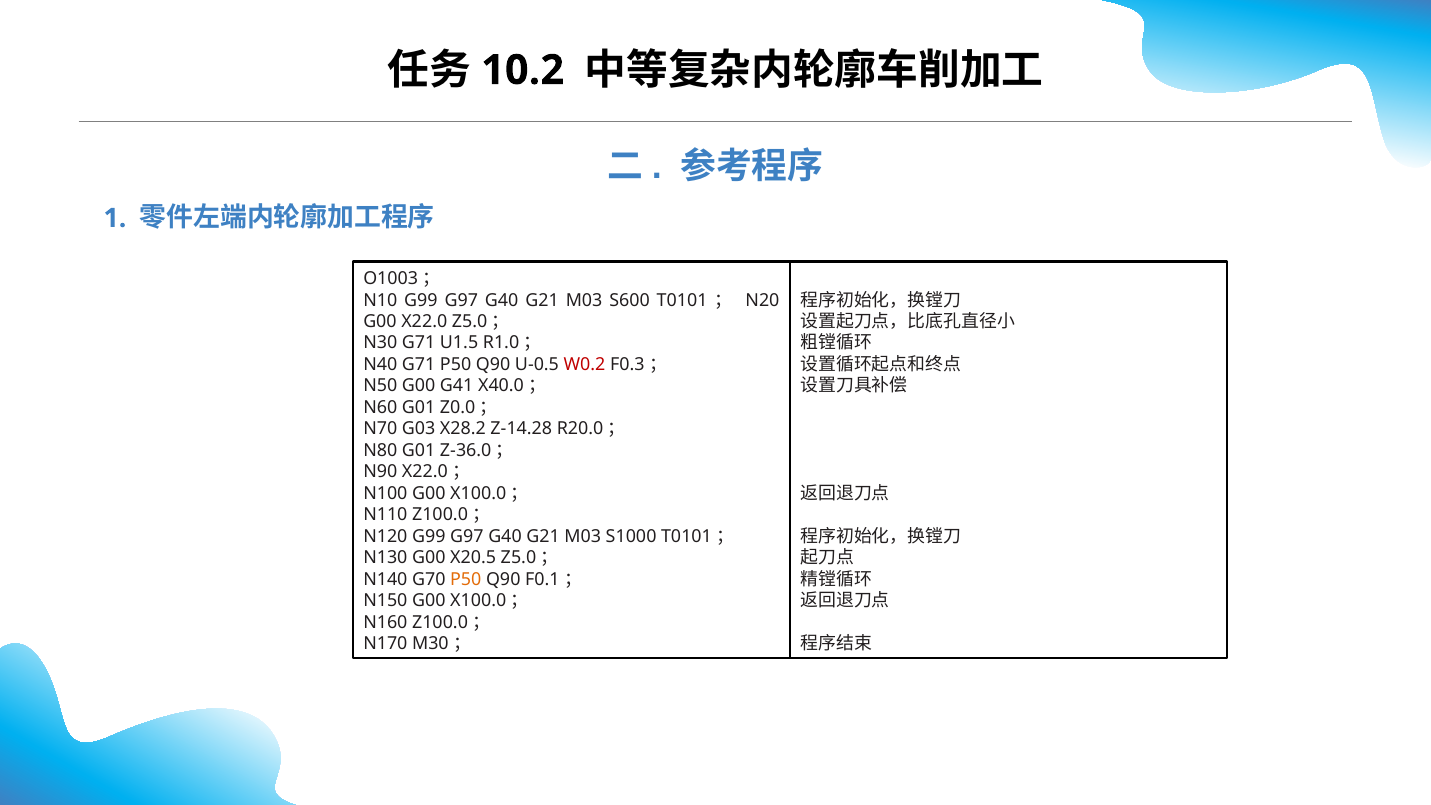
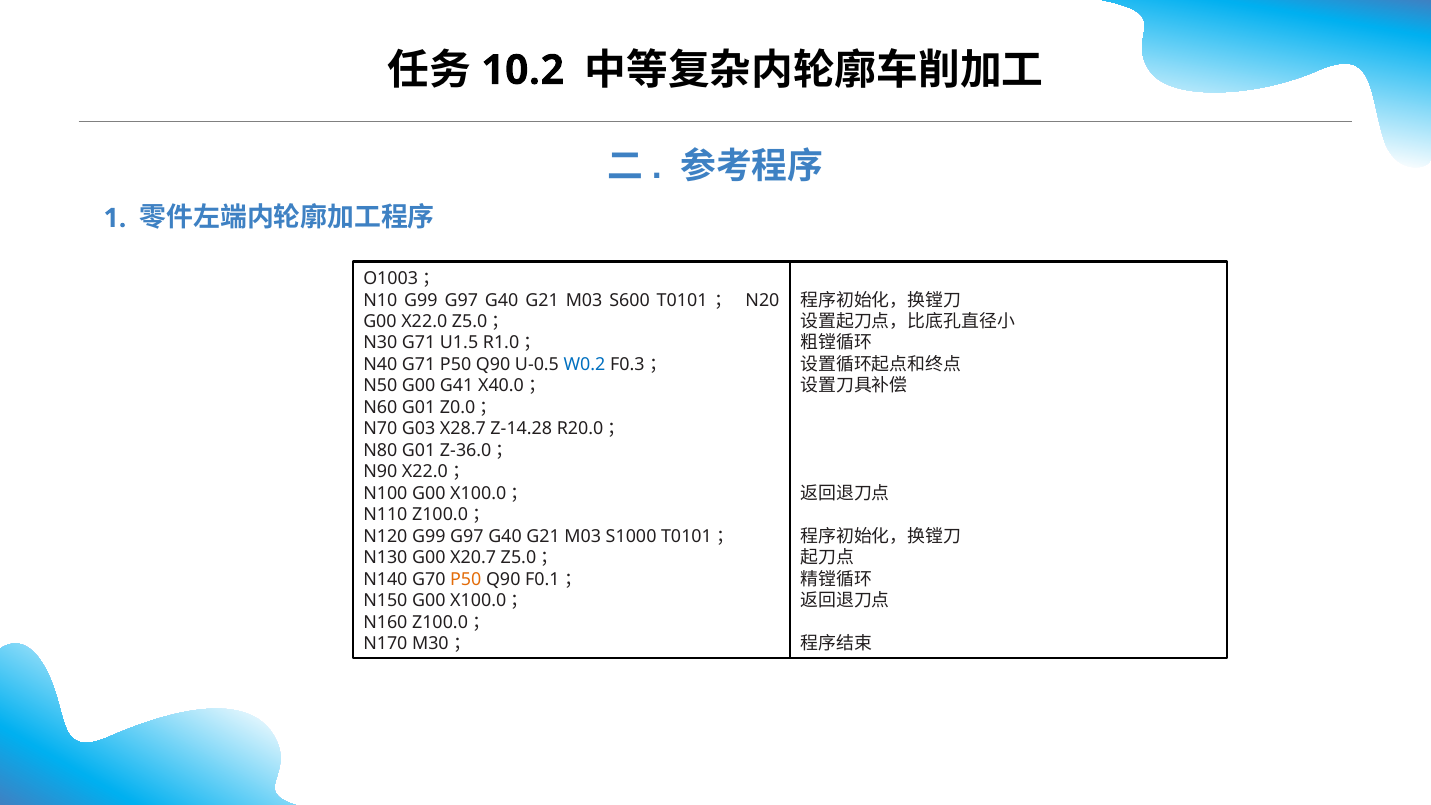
W0.2 colour: red -> blue (585, 364)
X28.2: X28.2 -> X28.7 (463, 429)
X20.5: X20.5 -> X20.7 (473, 558)
